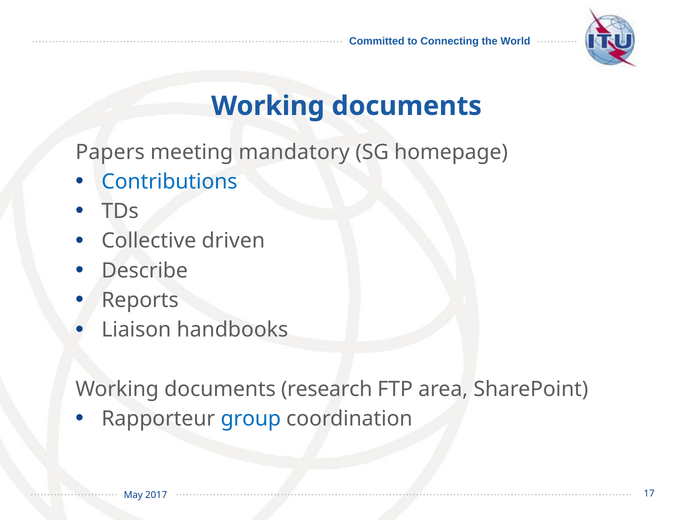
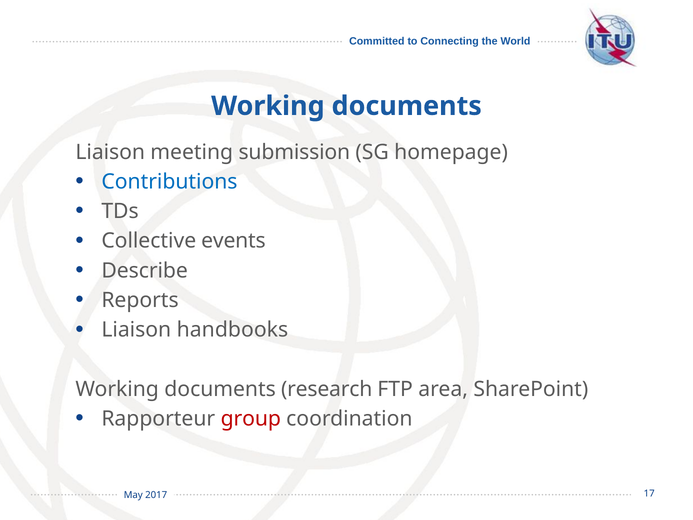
Papers: Papers -> Liaison (110, 152)
mandatory: mandatory -> submission (294, 152)
driven: driven -> events (233, 241)
group colour: blue -> red (251, 419)
